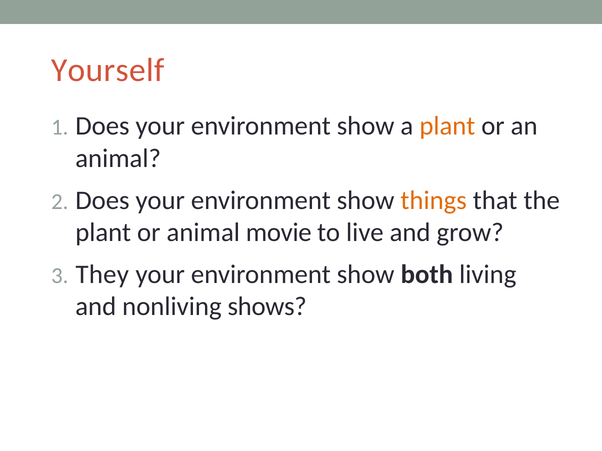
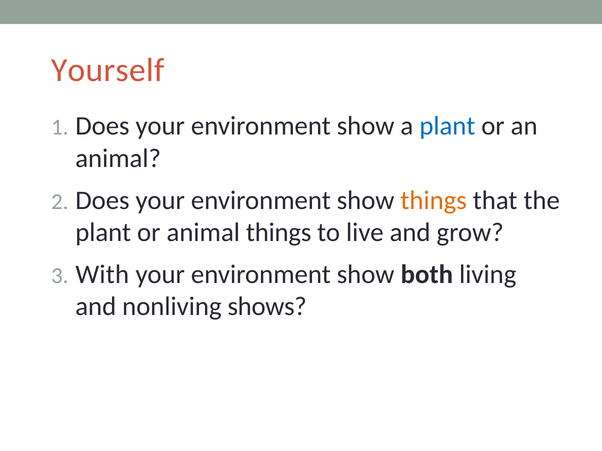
plant colour: orange -> blue (447, 126)
animal movie: movie -> things (279, 233)
They: They -> With (102, 275)
